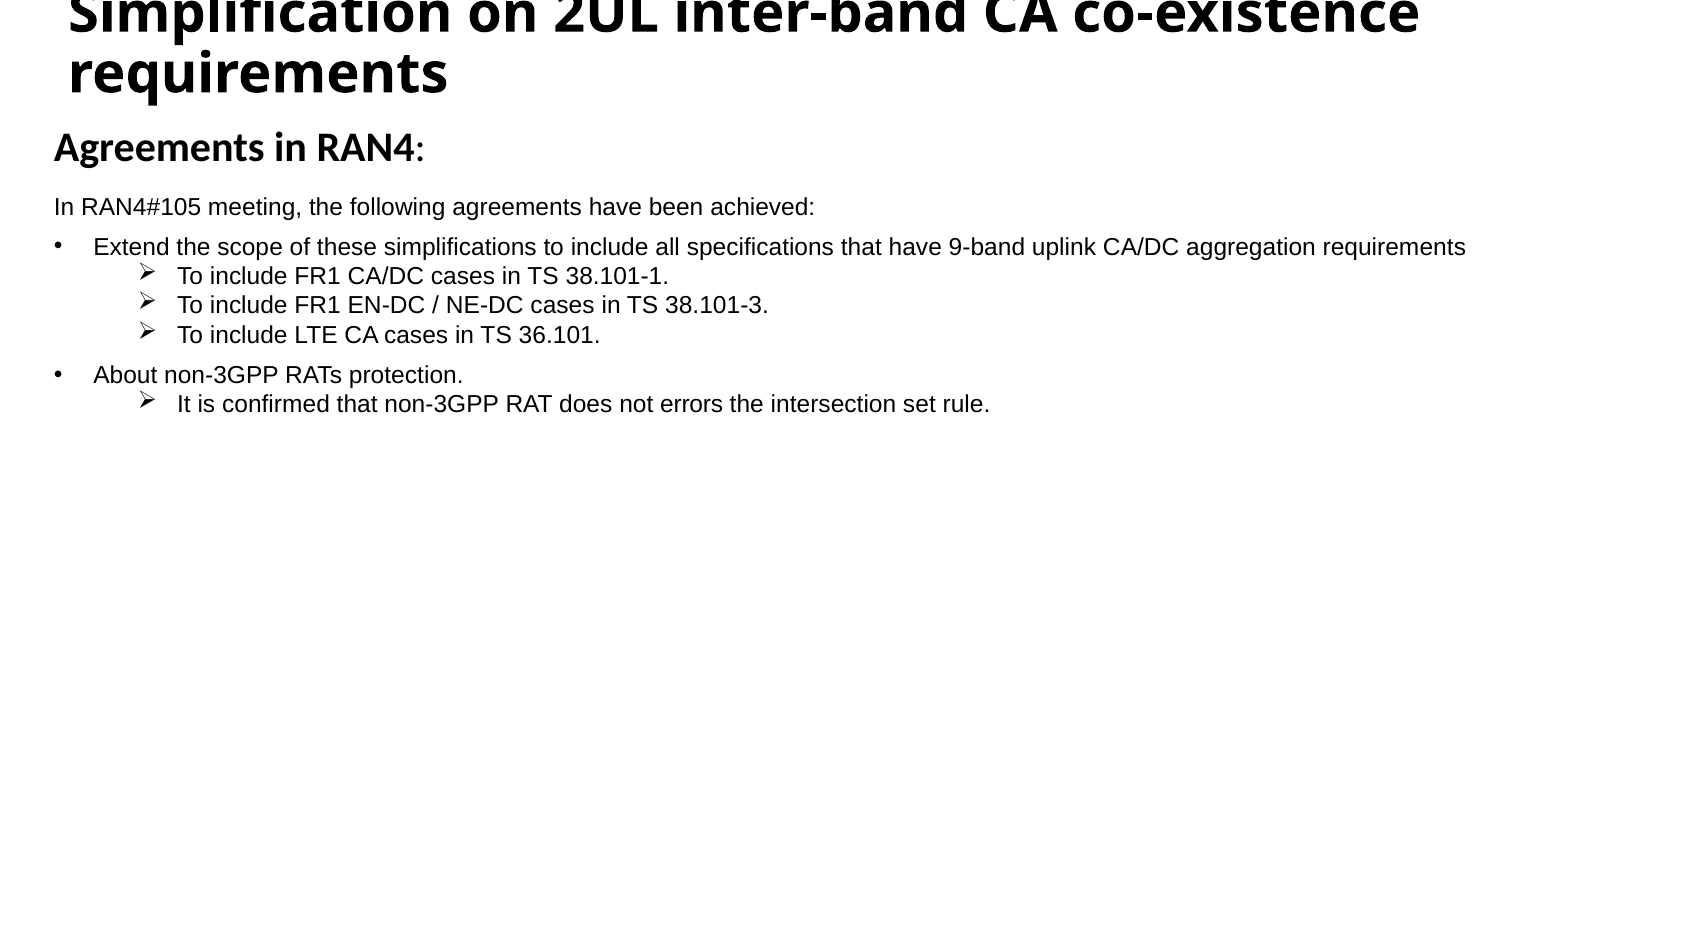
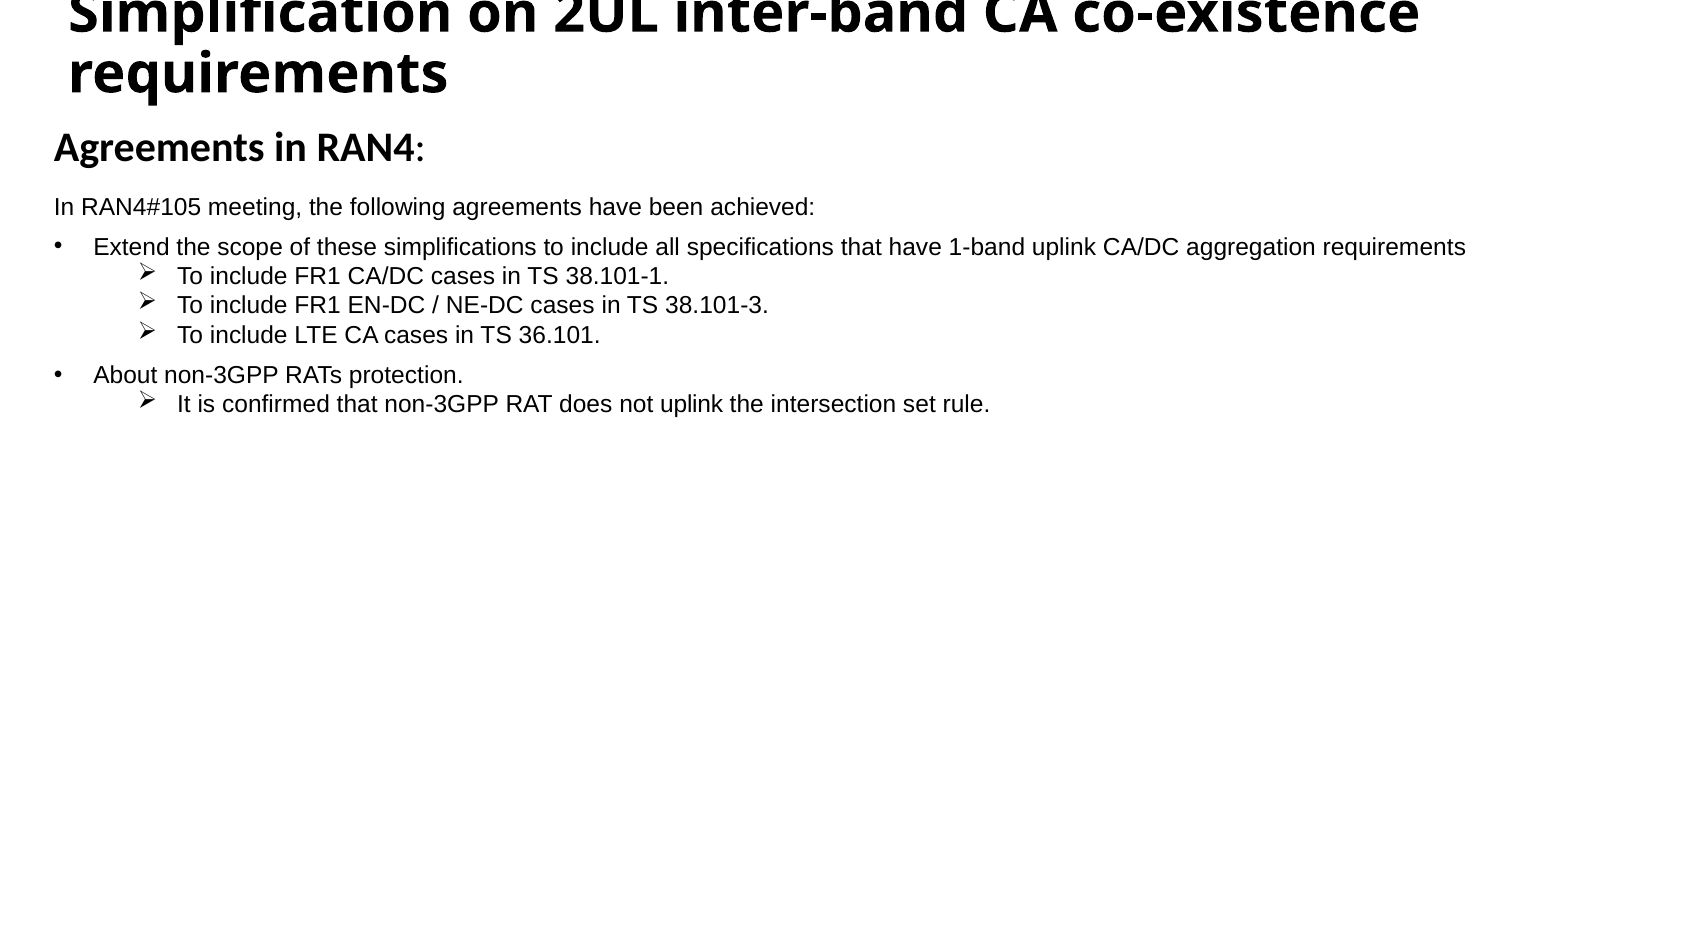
9-band: 9-band -> 1-band (987, 247)
not errors: errors -> uplink (692, 405)
